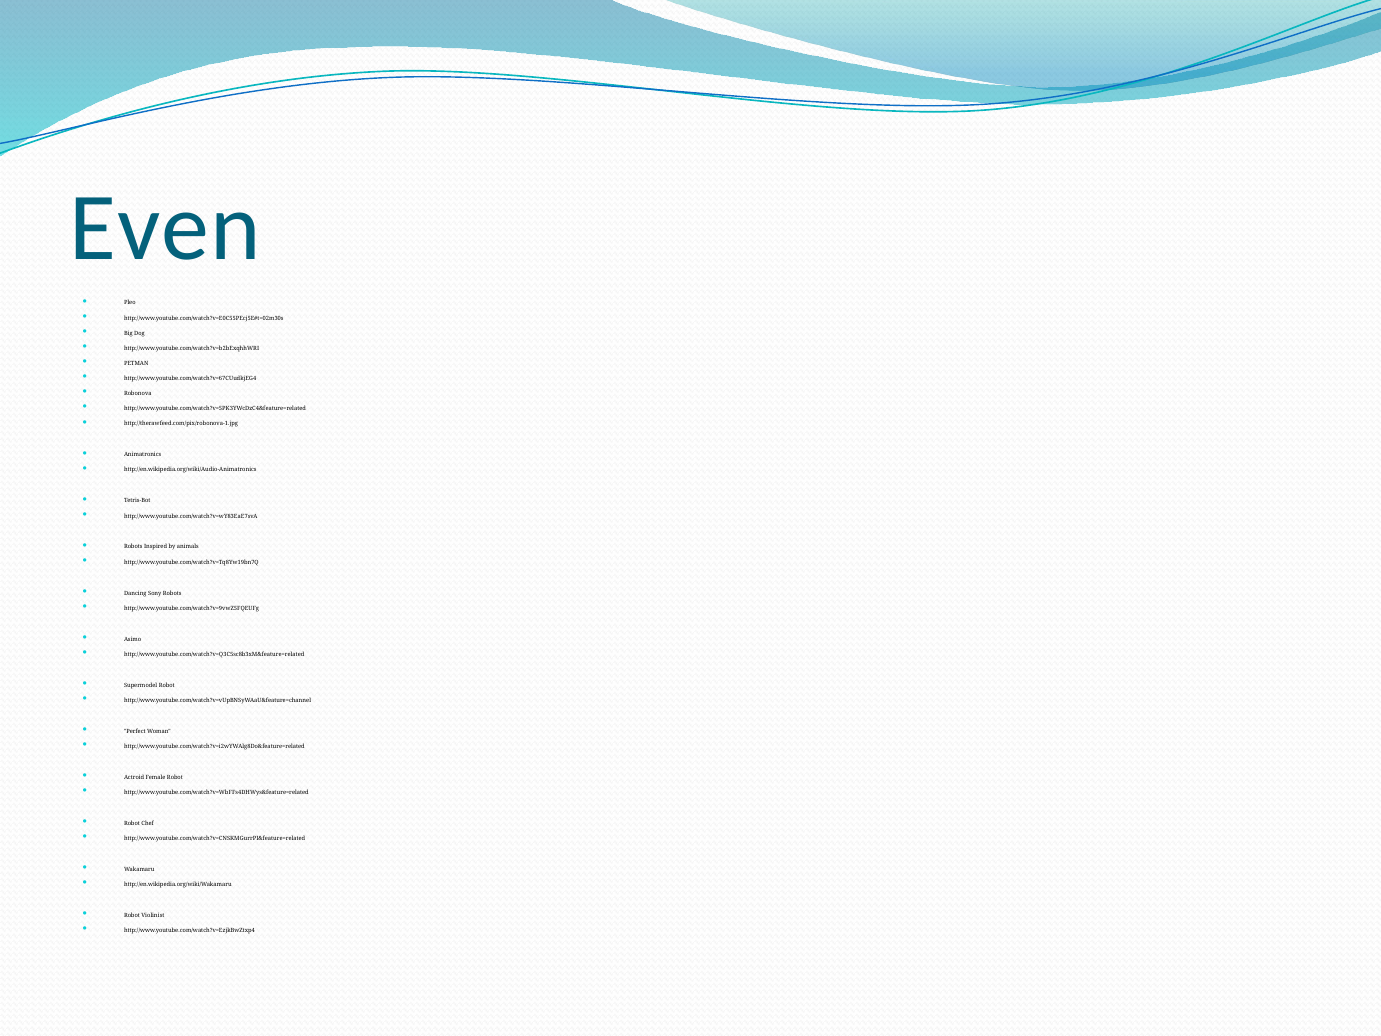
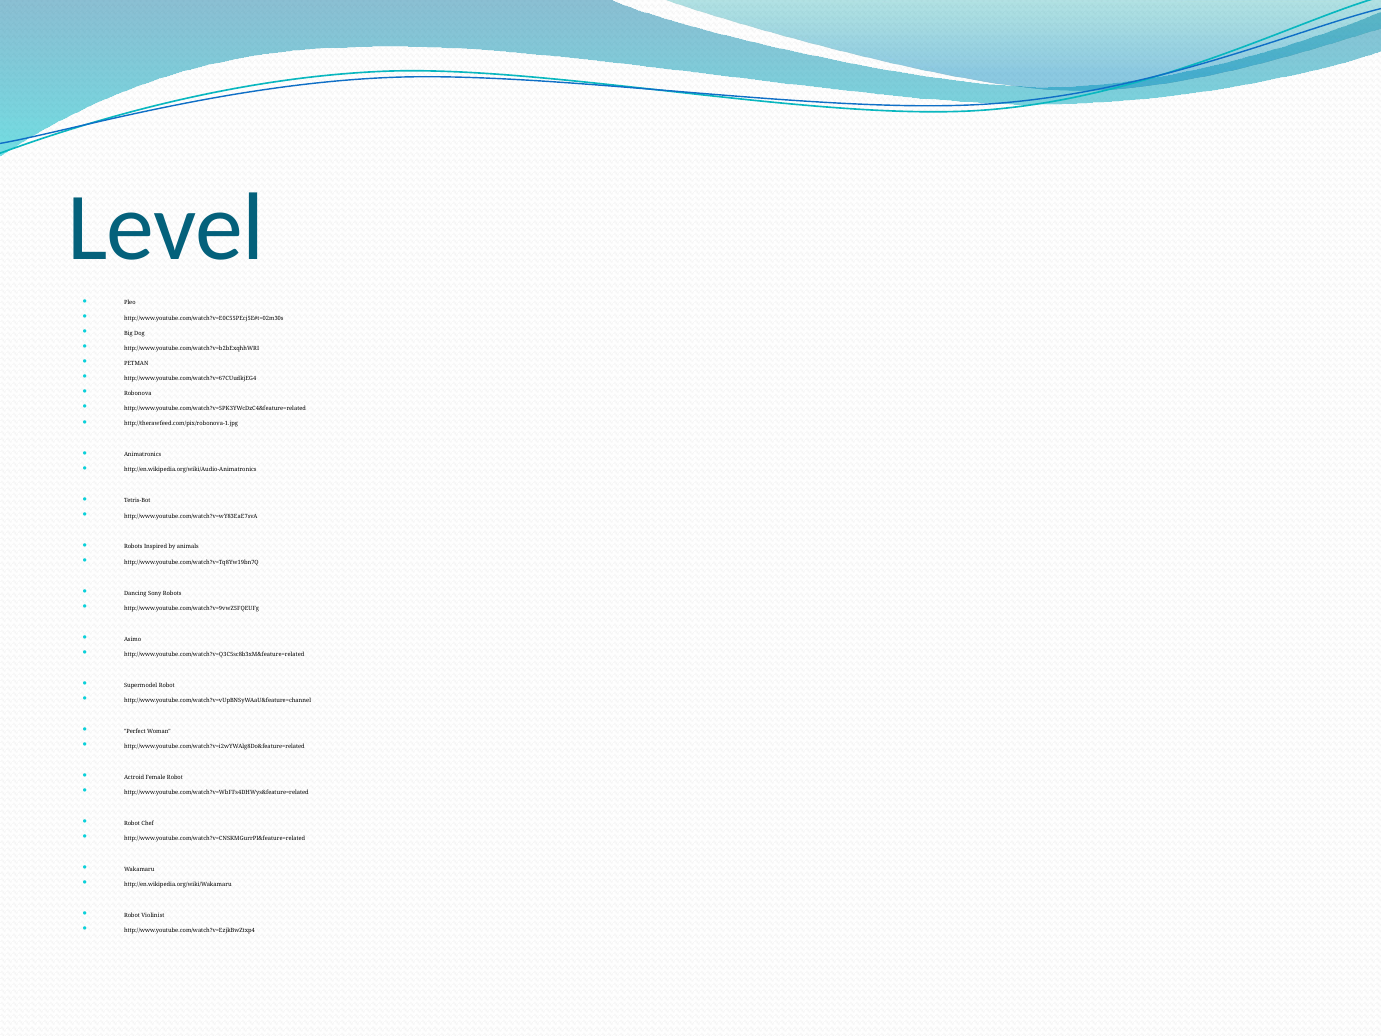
Even: Even -> Level (166, 228)
